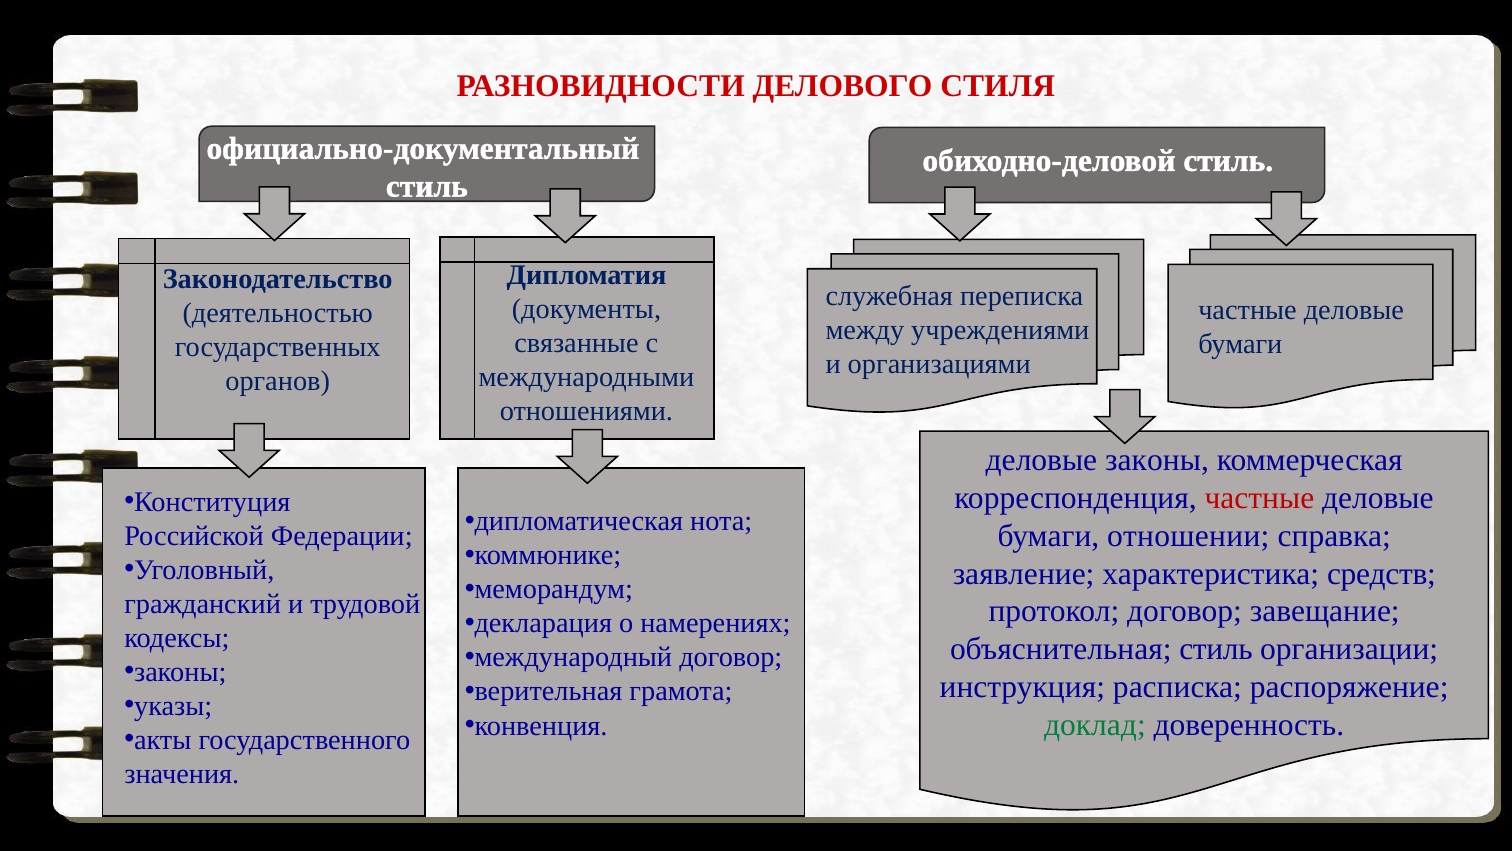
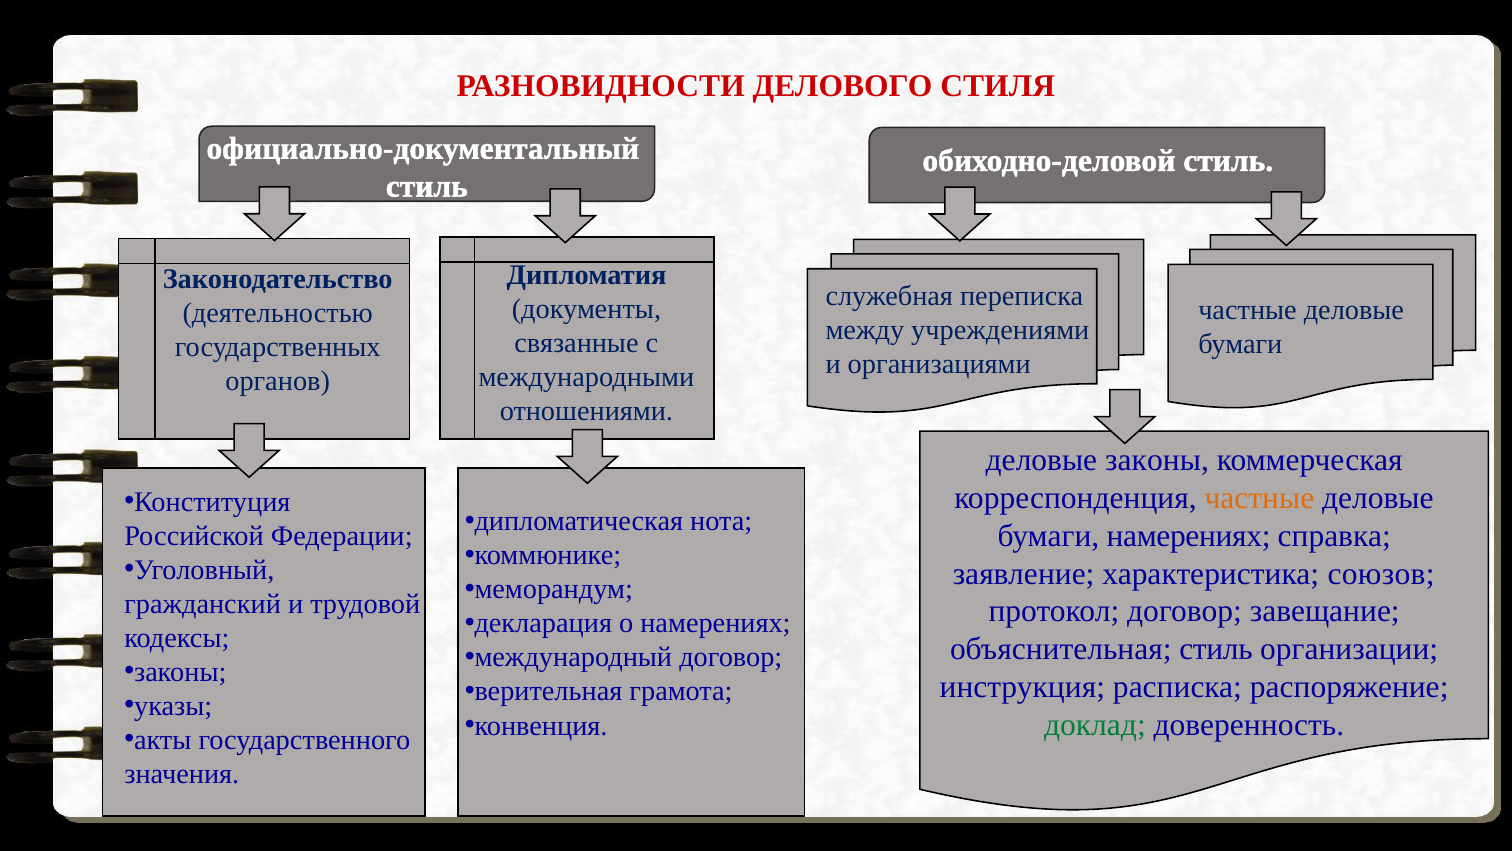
частные colour: red -> orange (1259, 498)
бумаги отношении: отношении -> намерениях (1189, 536)
средств: средств -> союзов (1381, 573)
